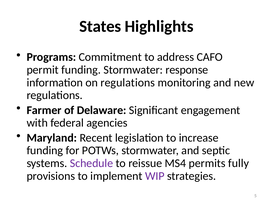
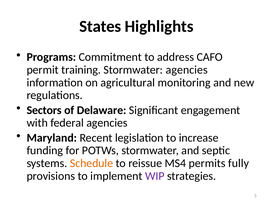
permit funding: funding -> training (81, 70)
Stormwater response: response -> agencies (187, 70)
on regulations: regulations -> agricultural (128, 82)
Farmer: Farmer -> Sectors (44, 110)
Schedule colour: purple -> orange (91, 163)
